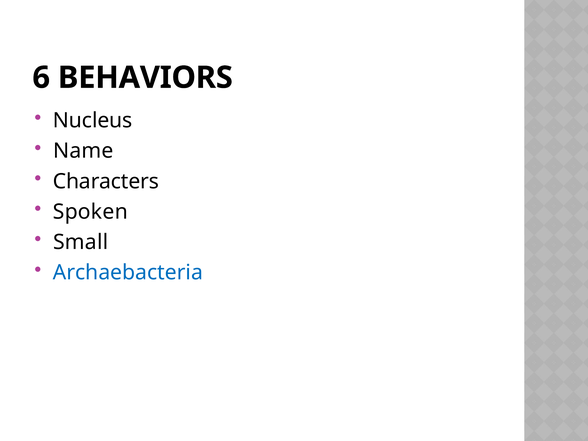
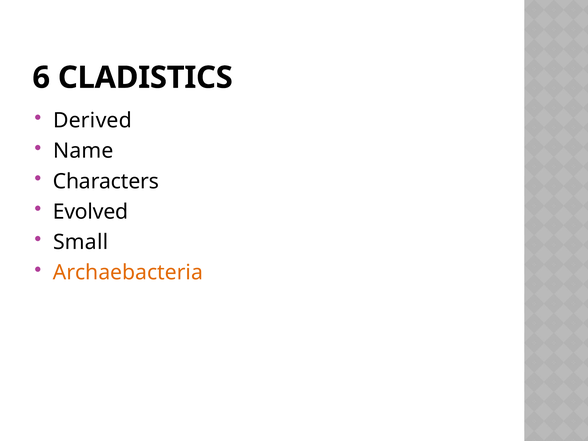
BEHAVIORS: BEHAVIORS -> CLADISTICS (145, 78)
Nucleus: Nucleus -> Derived (93, 121)
Spoken: Spoken -> Evolved (91, 212)
Archaebacteria colour: blue -> orange (128, 272)
